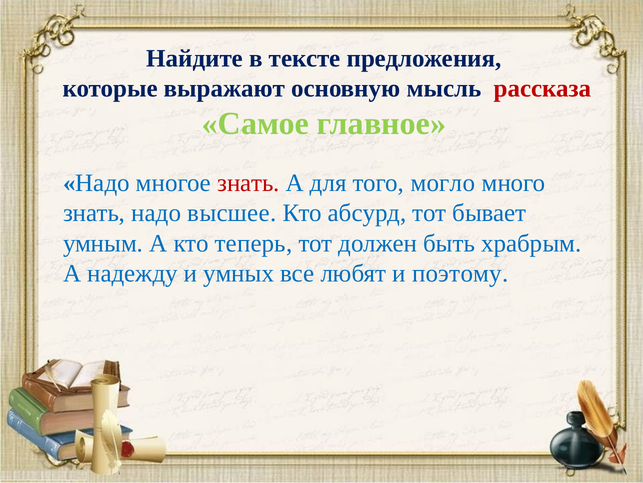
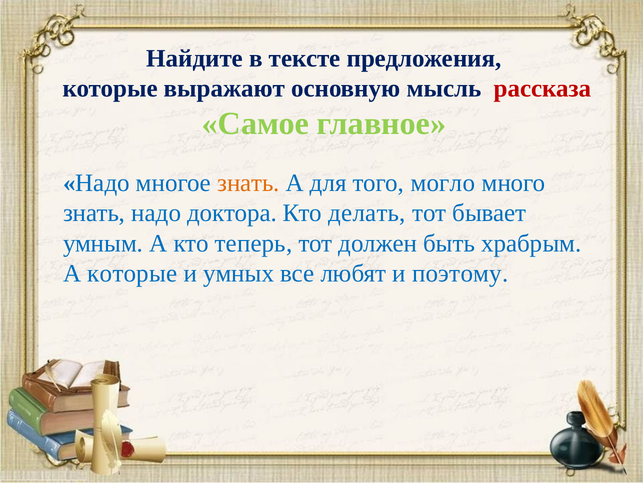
знать colour: red -> orange (248, 183)
высшее: высшее -> доктора (232, 213)
абсурд: абсурд -> делать (367, 213)
А надежду: надежду -> которые (132, 273)
